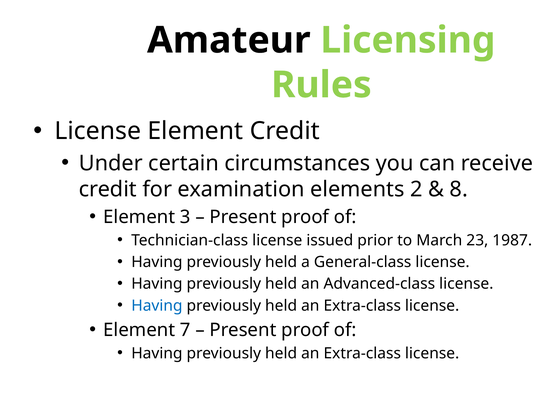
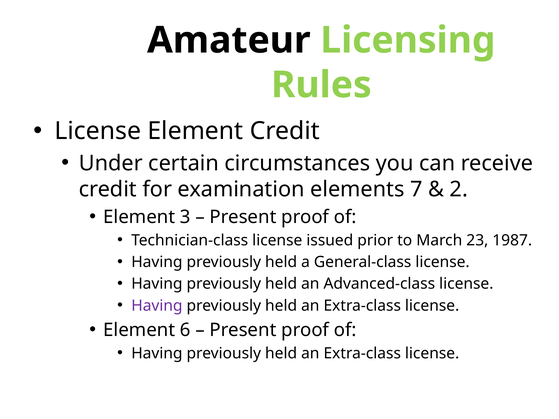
2: 2 -> 7 (416, 189)
8: 8 -> 2 (459, 189)
Having colour: blue -> purple (157, 306)
7: 7 -> 6 (185, 330)
